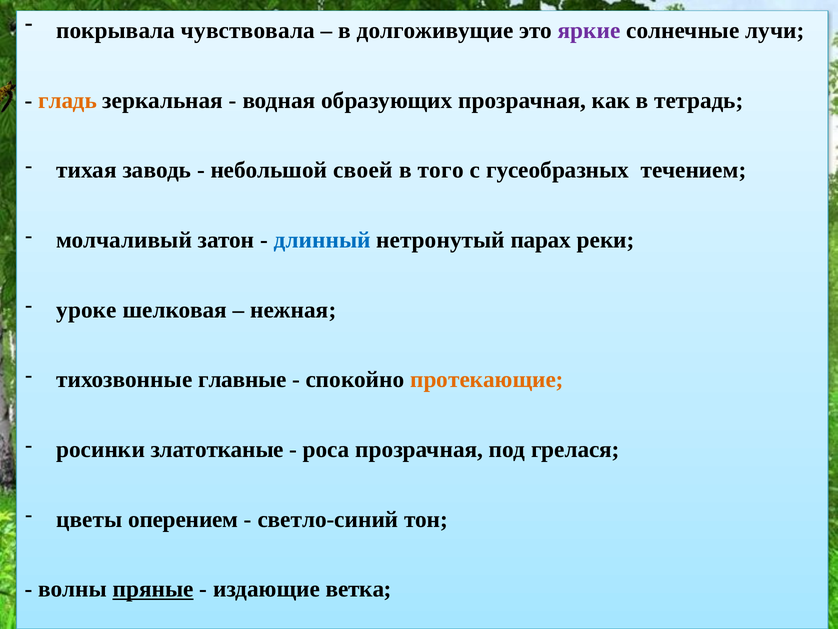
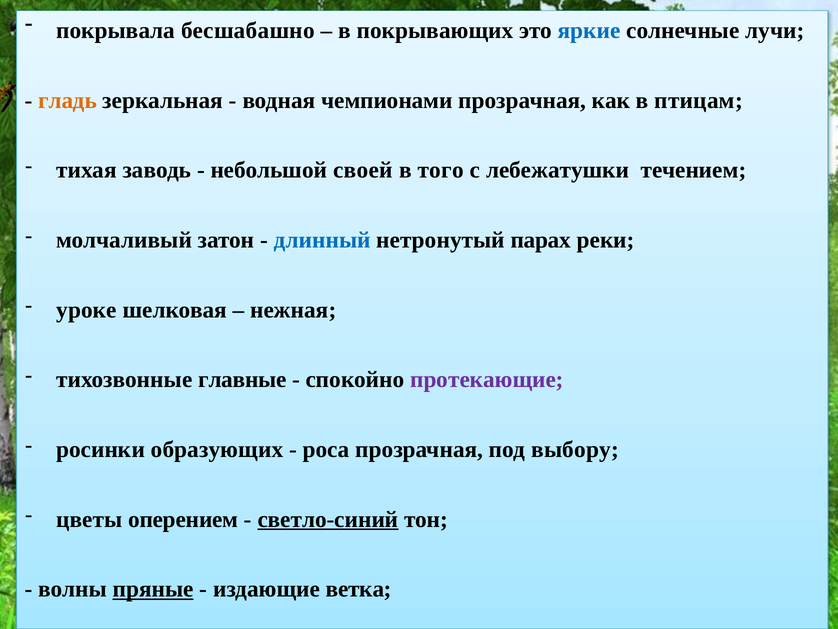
чувствовала: чувствовала -> бесшабашно (248, 30)
долгоживущие: долгоживущие -> покрывающих (435, 30)
яркие colour: purple -> blue (589, 30)
образующих: образующих -> чемпионами (387, 100)
тетрадь: тетрадь -> птицам (699, 100)
гусеобразных: гусеобразных -> лебежатушки (558, 170)
протекающие colour: orange -> purple (487, 379)
златотканые: златотканые -> образующих (217, 449)
грелася: грелася -> выбору (575, 449)
светло-синий underline: none -> present (328, 519)
